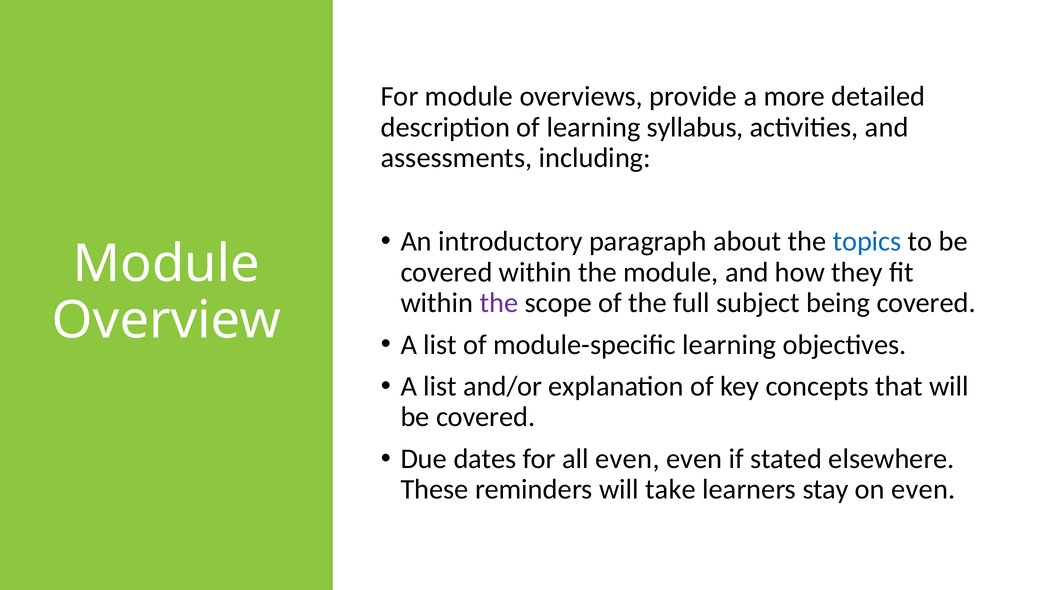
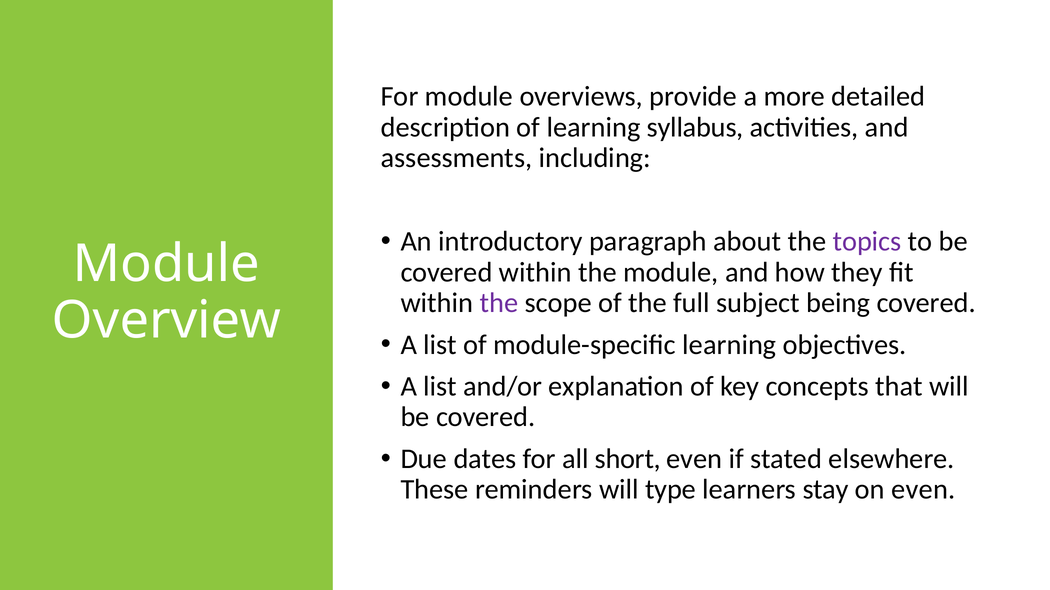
topics colour: blue -> purple (867, 242)
all even: even -> short (628, 459)
take: take -> type (671, 490)
